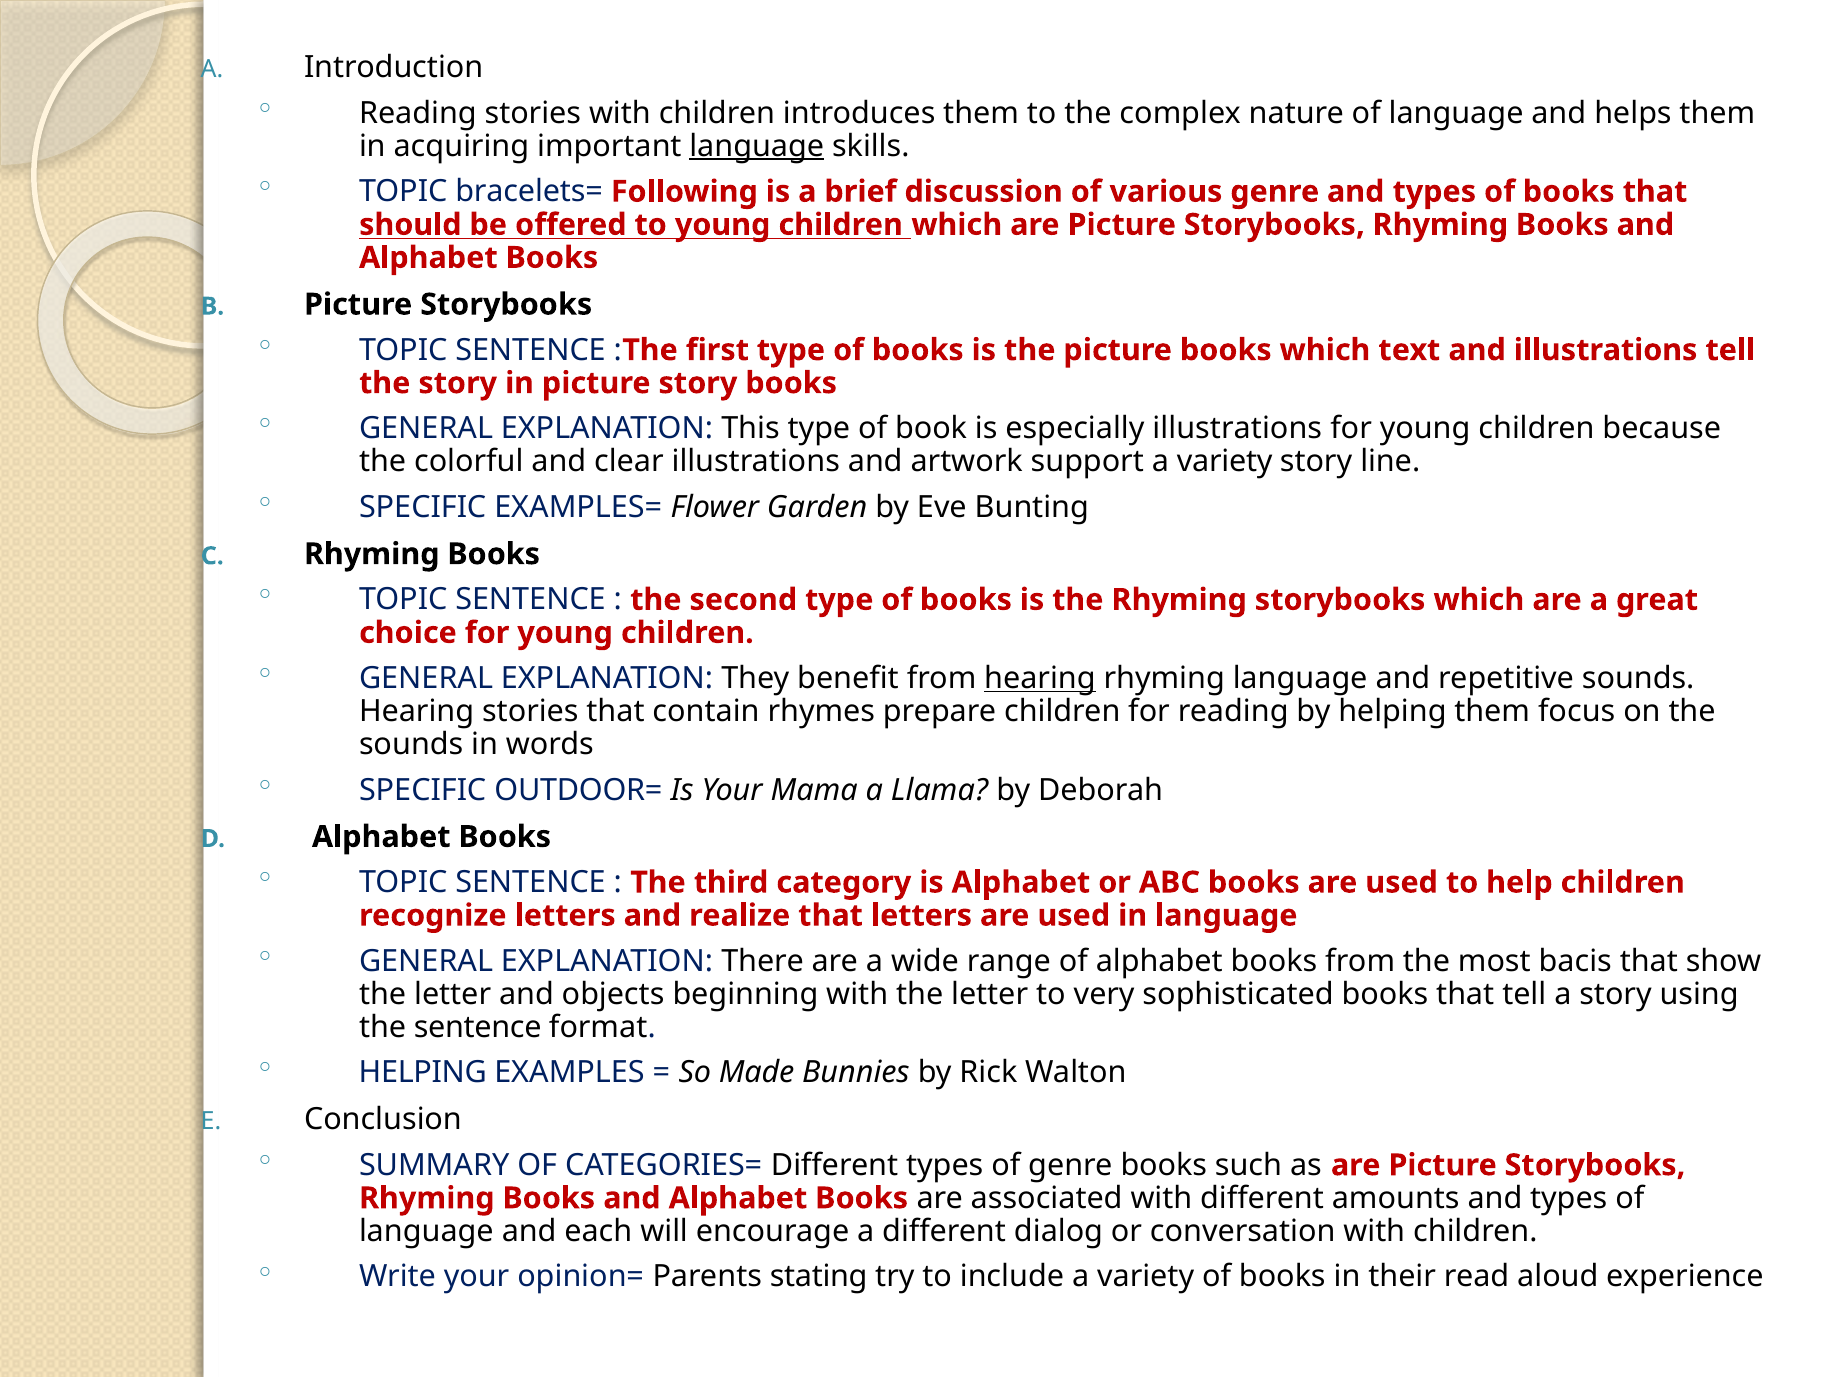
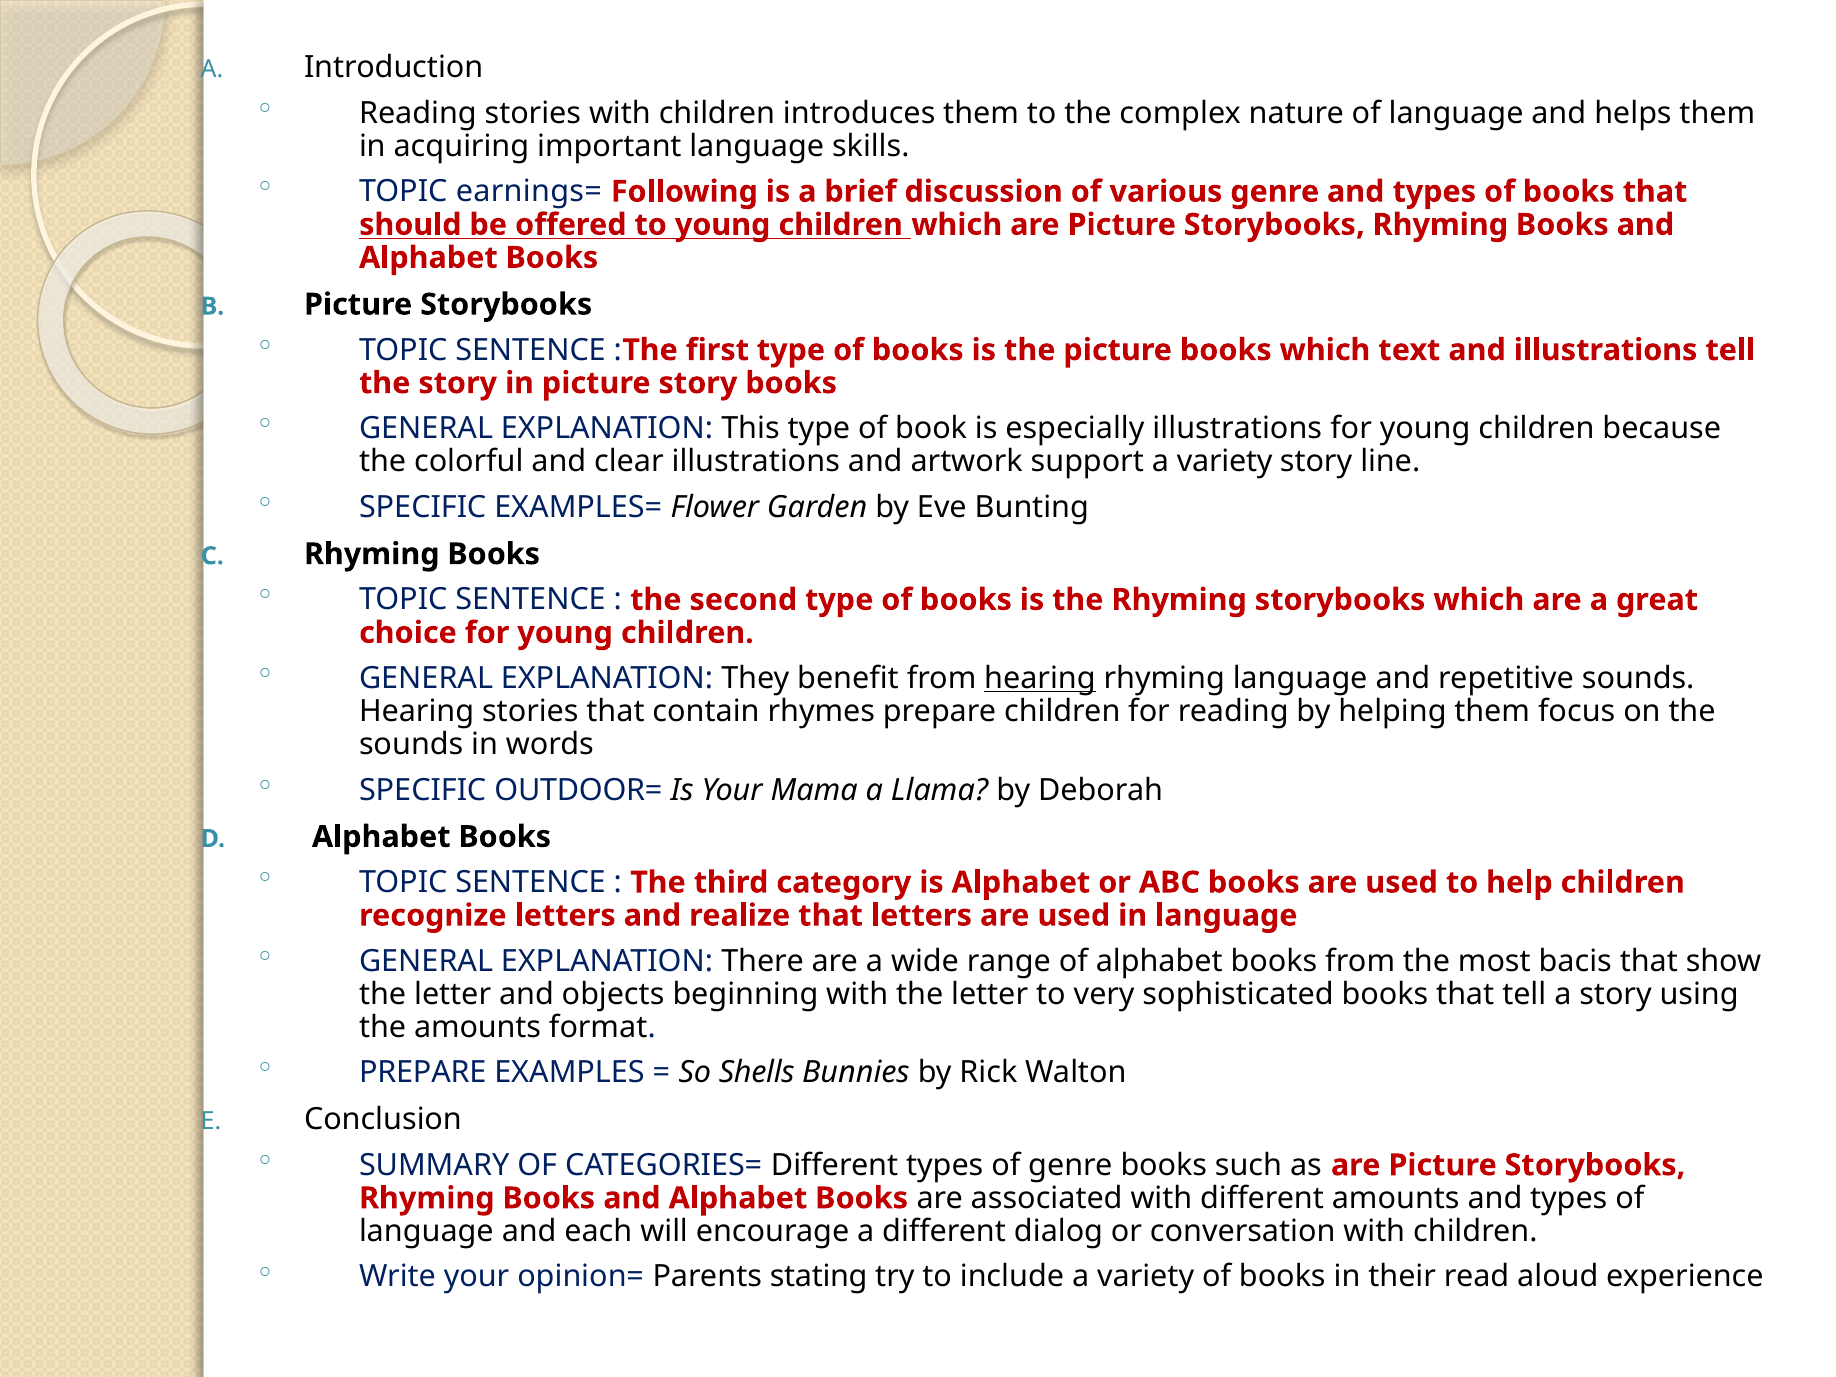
language underline: present -> none (757, 146)
bracelets=: bracelets= -> earnings= (529, 192)
the sentence: sentence -> amounts (478, 1027)
HELPING: HELPING -> PREPARE (423, 1073)
Made: Made -> Shells (757, 1073)
